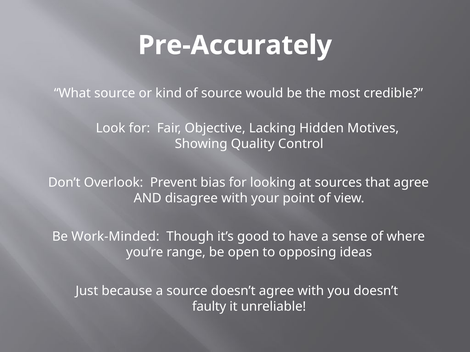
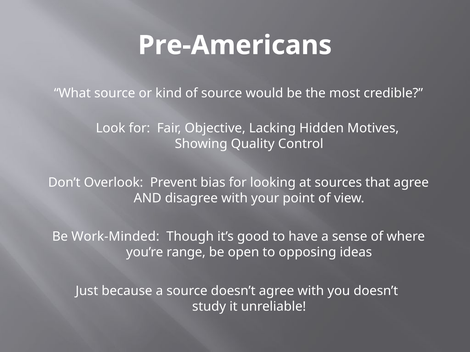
Pre-Accurately: Pre-Accurately -> Pre-Americans (235, 45)
faulty: faulty -> study (209, 307)
